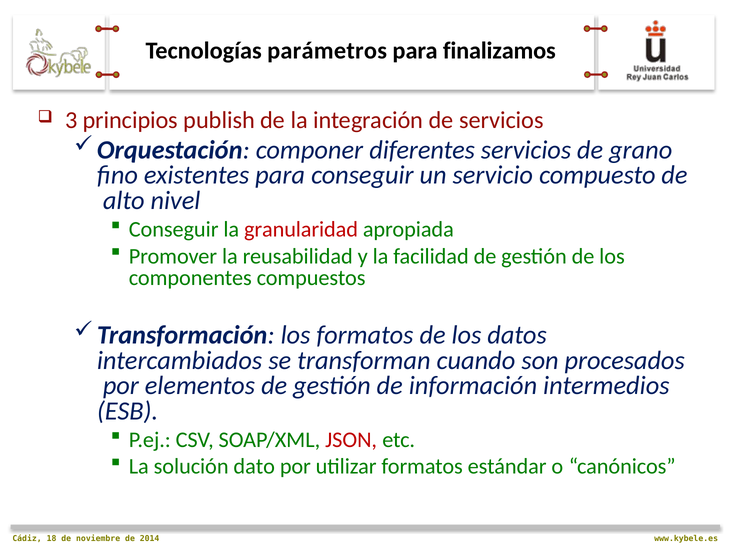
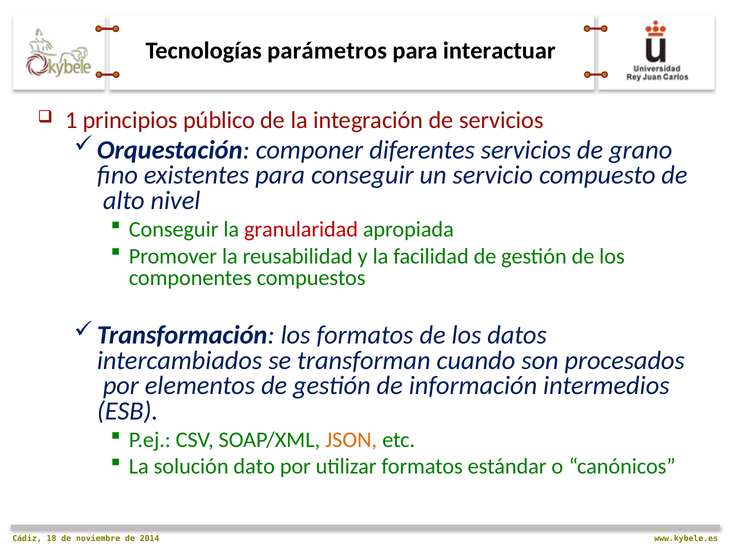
finalizamos: finalizamos -> interactuar (499, 51)
3: 3 -> 1 (71, 120)
publish: publish -> público (219, 120)
JSON colour: red -> orange (351, 440)
